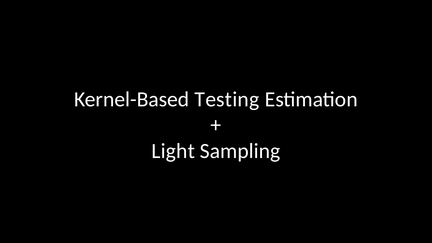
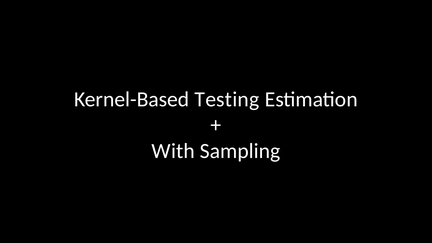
Light: Light -> With (173, 151)
